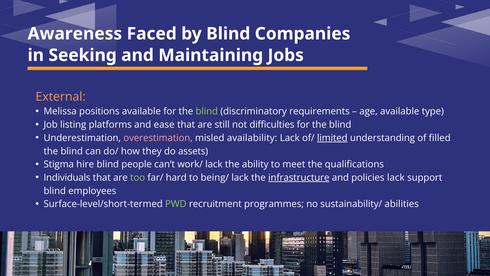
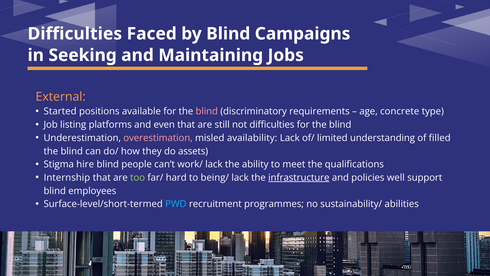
Awareness: Awareness -> Difficulties (75, 34)
Companies: Companies -> Campaigns (303, 34)
Melissa: Melissa -> Started (60, 111)
blind colour: light green -> pink (207, 111)
age available: available -> concrete (400, 111)
ease: ease -> even (164, 125)
limited underline: present -> none (332, 138)
Individuals: Individuals -> Internship (67, 177)
policies lack: lack -> well (396, 177)
PWD colour: light green -> light blue (176, 204)
